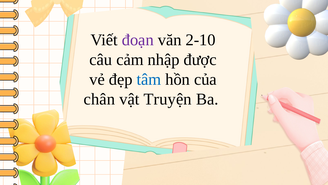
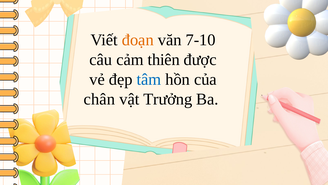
đoạn colour: purple -> orange (138, 40)
2-10: 2-10 -> 7-10 (201, 40)
nhập: nhập -> thiên (164, 60)
Truyện: Truyện -> Trưởng (168, 99)
